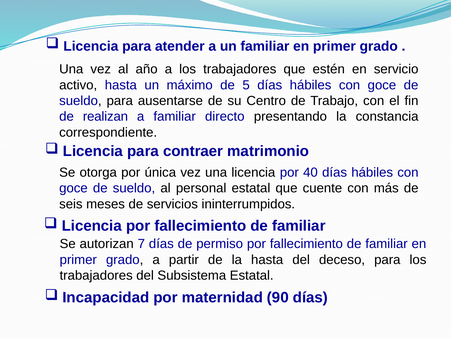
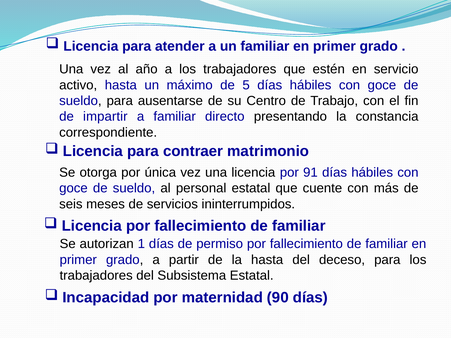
realizan: realizan -> impartir (105, 117)
40: 40 -> 91 (310, 173)
7: 7 -> 1 (141, 244)
